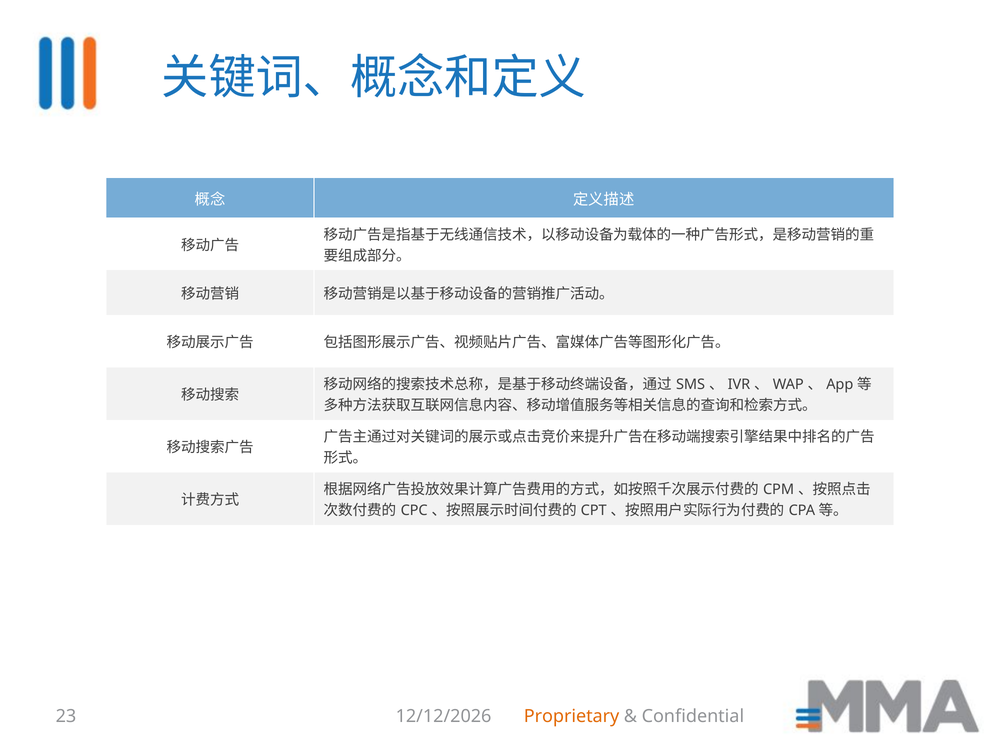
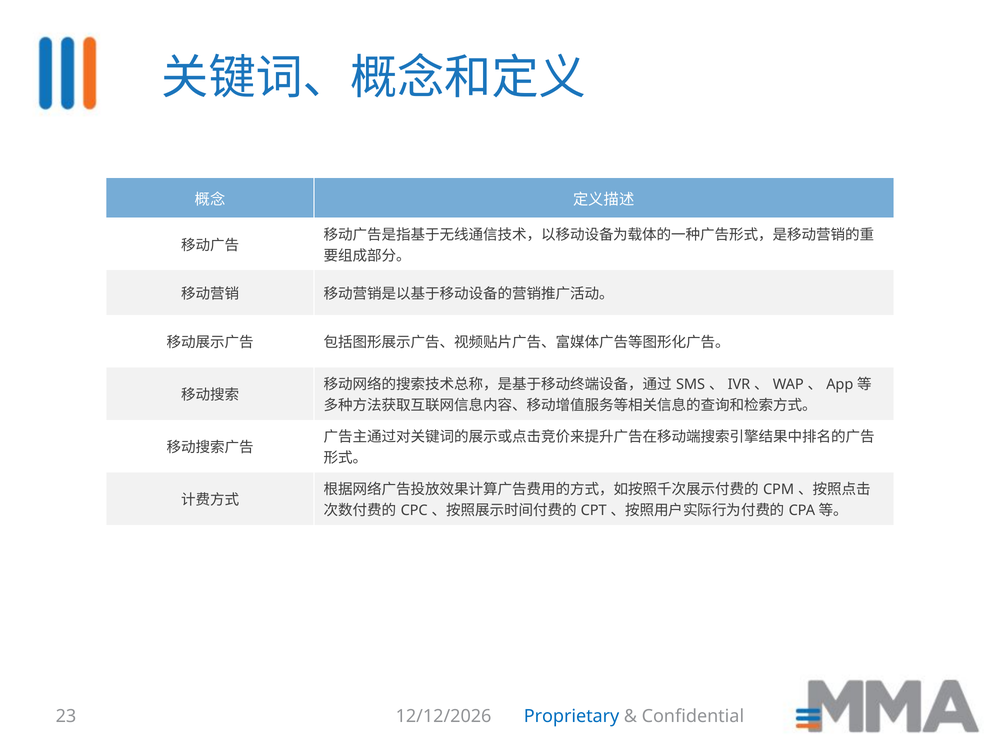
Proprietary colour: orange -> blue (572, 716)
